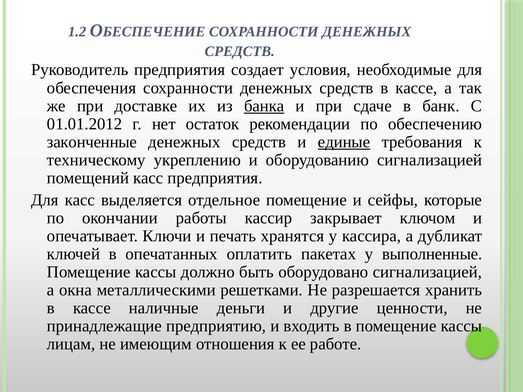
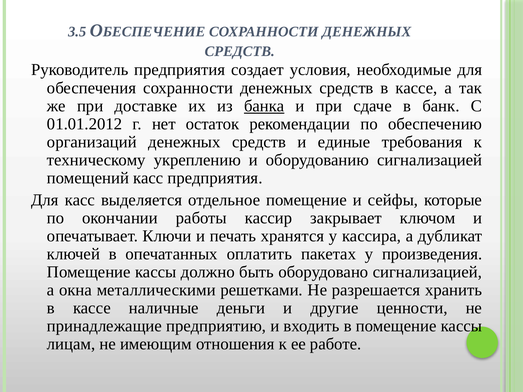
1.2: 1.2 -> 3.5 (77, 32)
законченные: законченные -> организаций (92, 142)
единые underline: present -> none (344, 142)
выполненные: выполненные -> произведения (432, 254)
